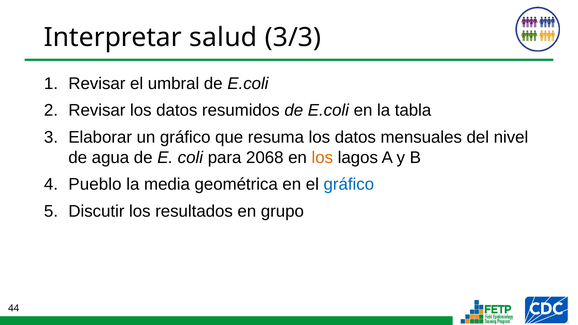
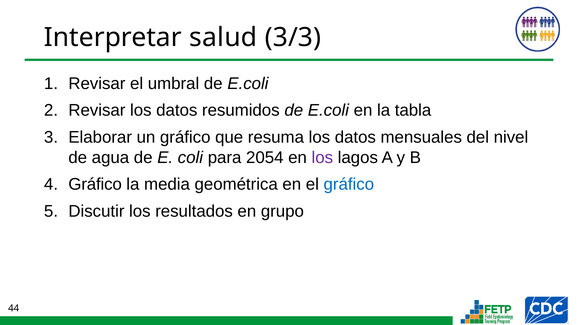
2068: 2068 -> 2054 (265, 158)
los colour: orange -> purple (322, 158)
Pueblo: Pueblo -> Gráfico (95, 184)
